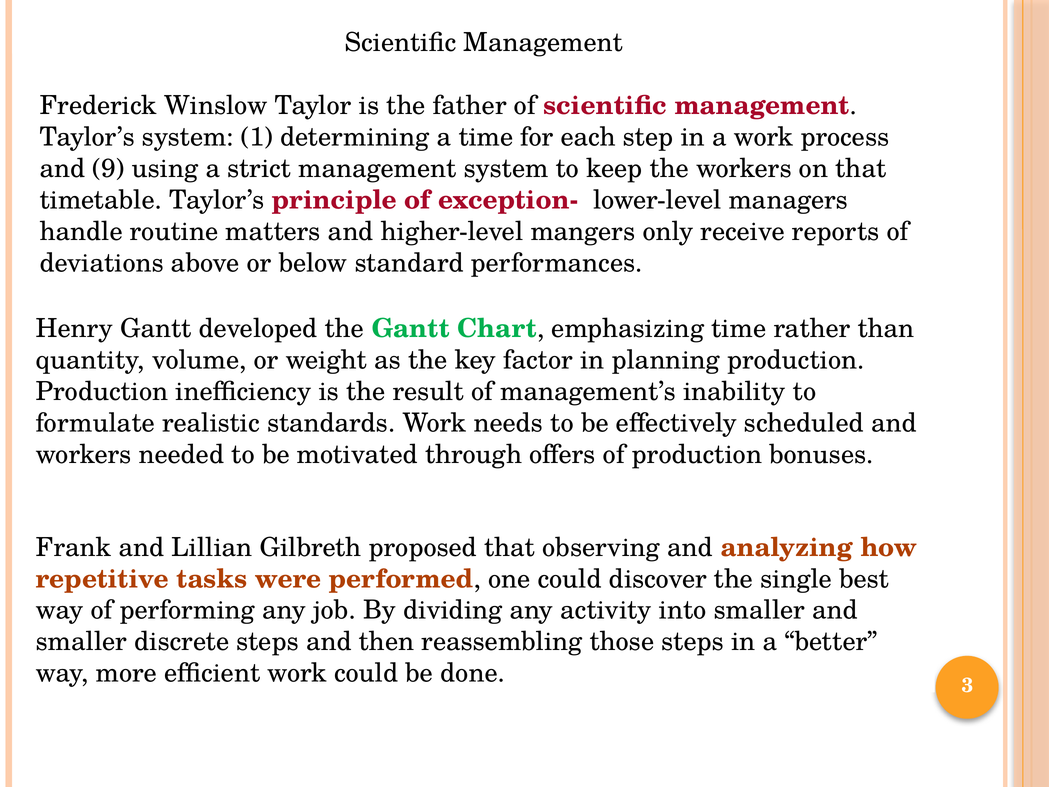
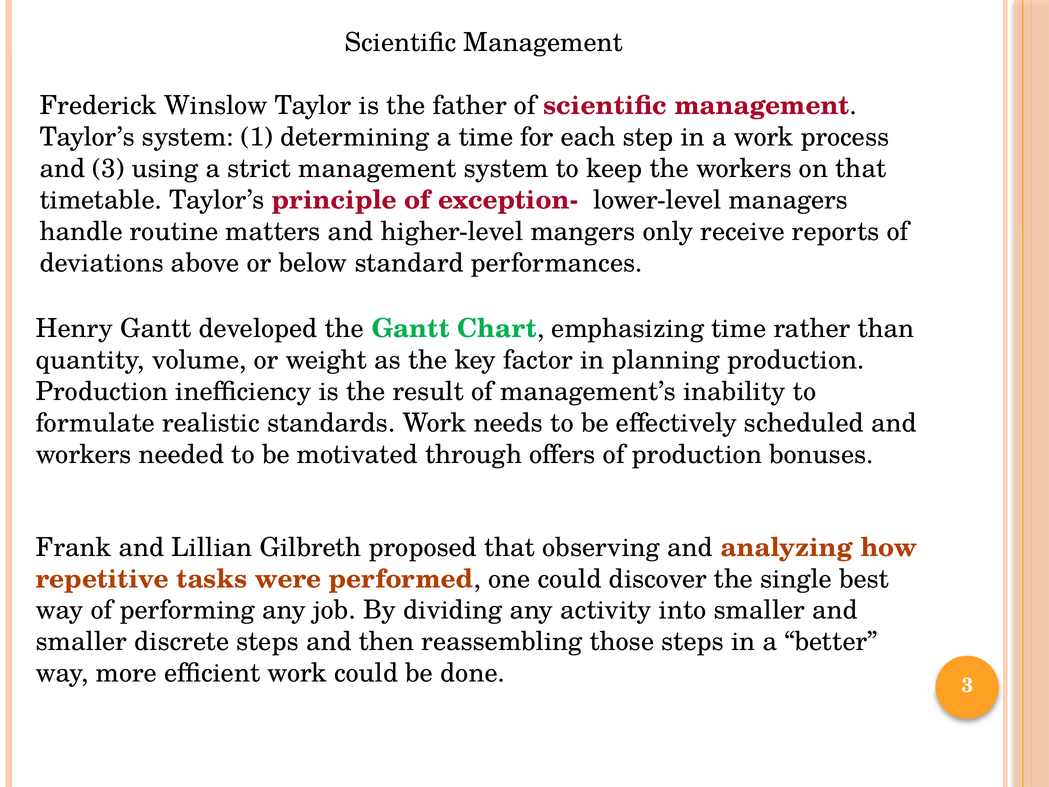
and 9: 9 -> 3 (108, 169)
